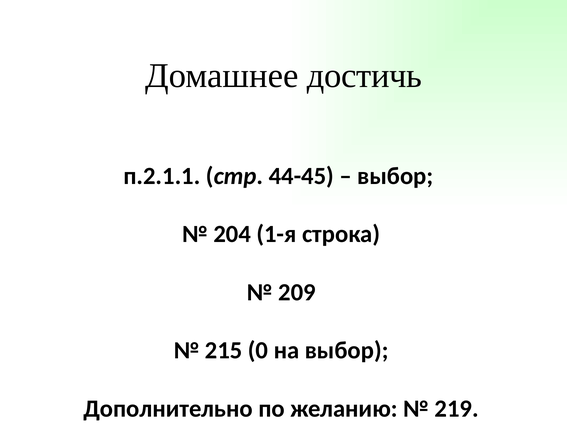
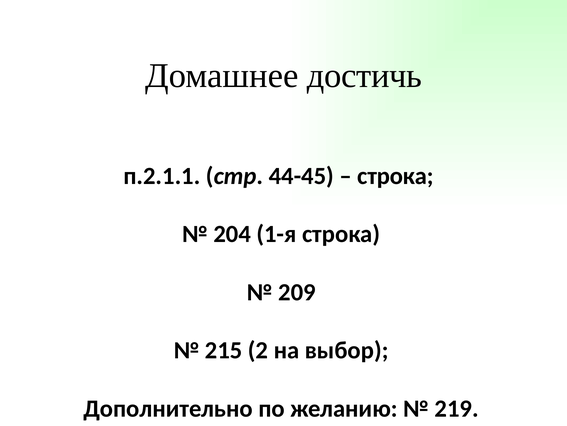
выбор: выбор -> строка (395, 176)
0: 0 -> 2 (258, 350)
